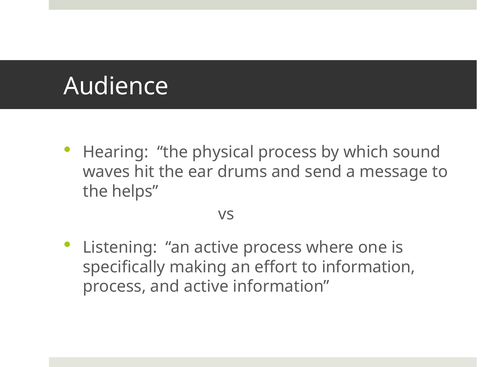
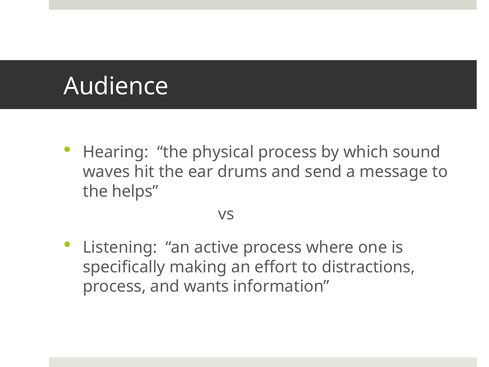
to information: information -> distractions (368, 267)
and active: active -> wants (206, 286)
